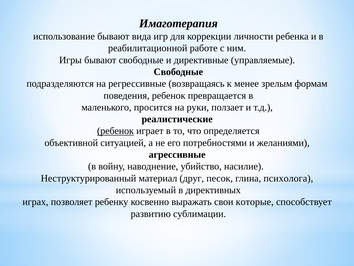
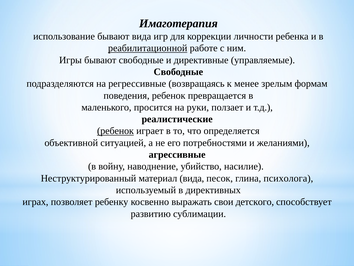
реабилитационной underline: none -> present (148, 48)
материал друг: друг -> вида (192, 178)
которые: которые -> детского (255, 202)
